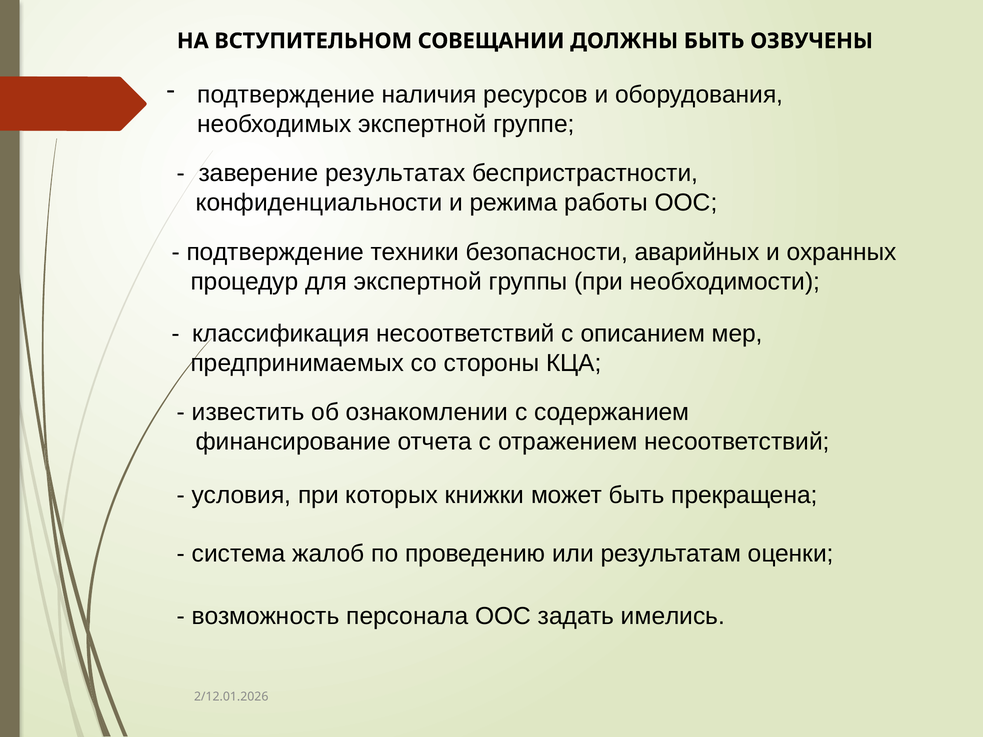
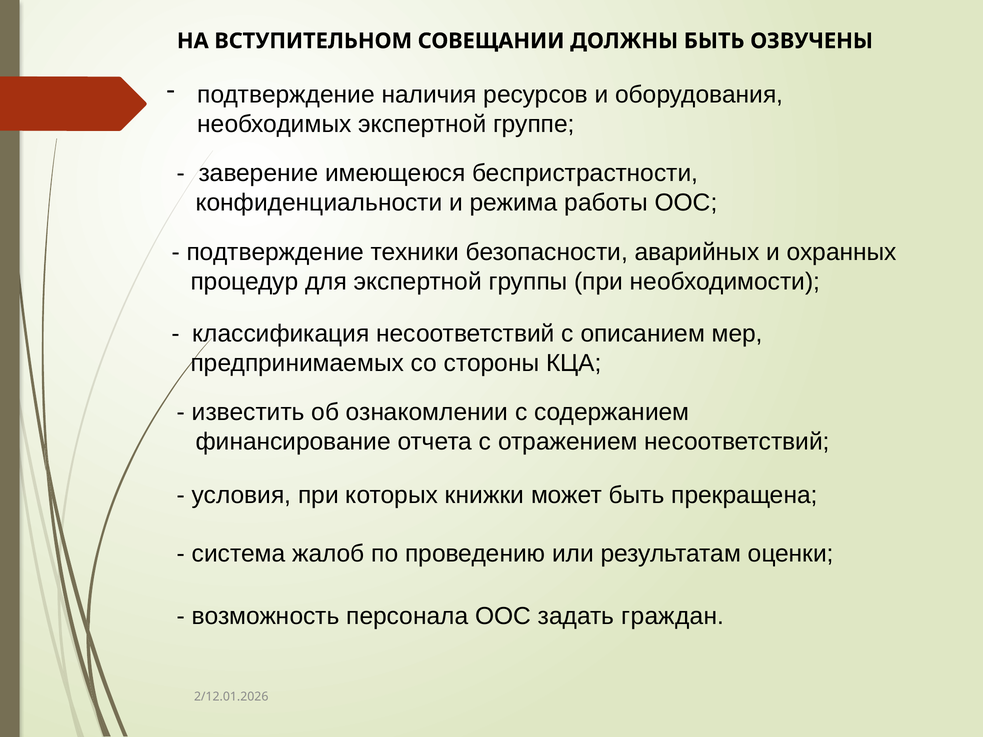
результатах: результатах -> имеющеюся (395, 173)
имелись: имелись -> граждан (673, 616)
